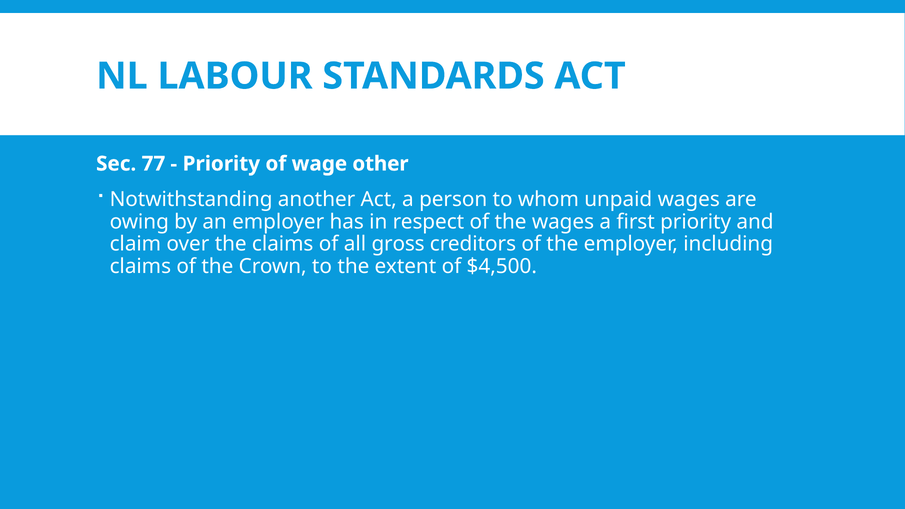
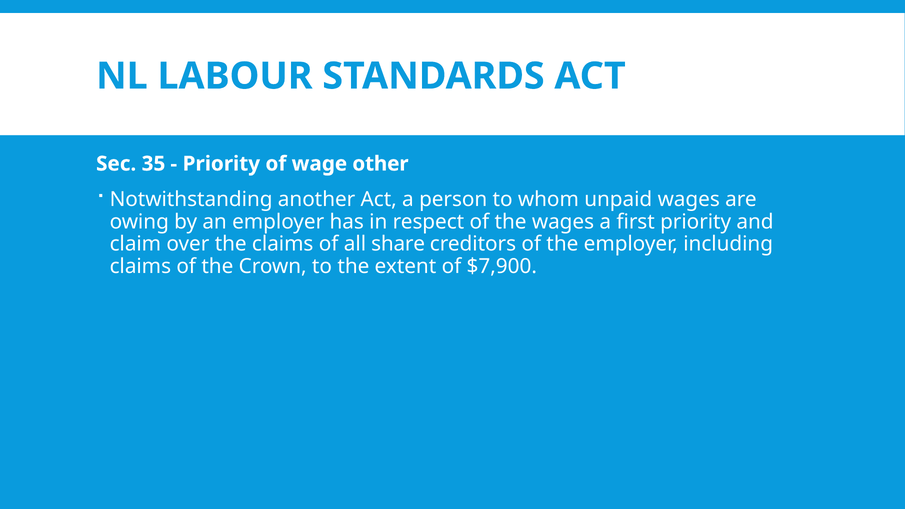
77: 77 -> 35 (153, 164)
gross: gross -> share (398, 244)
$4,500: $4,500 -> $7,900 (502, 267)
